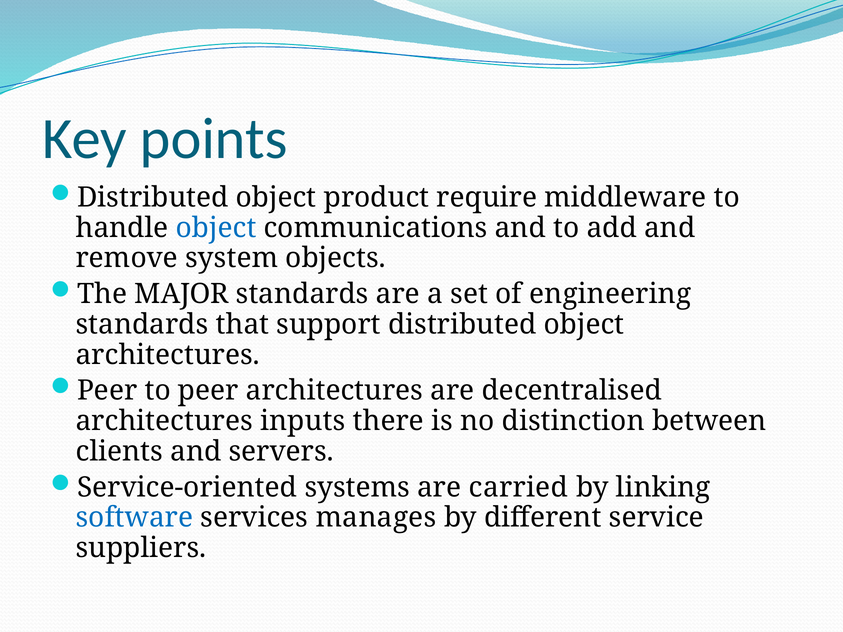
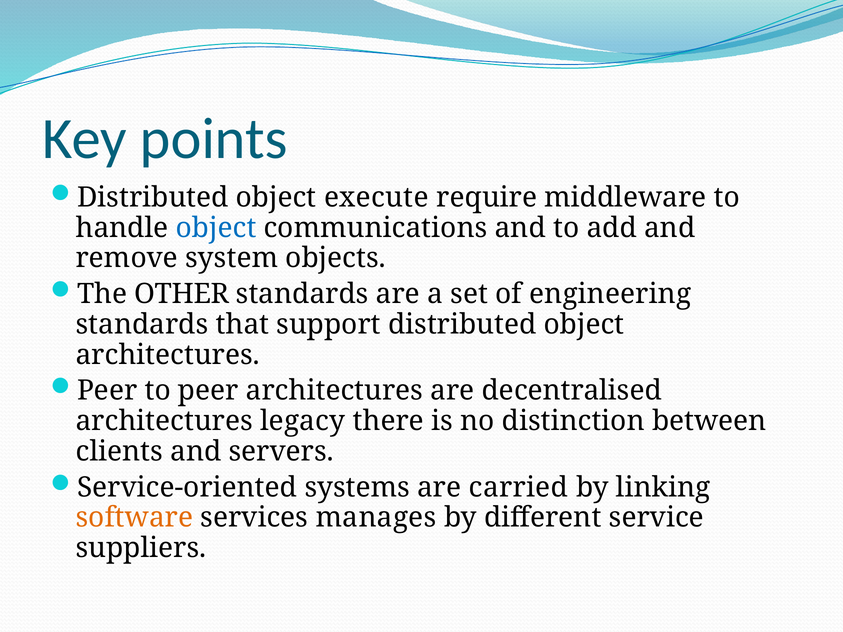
product: product -> execute (376, 198)
MAJOR: MAJOR -> OTHER (182, 294)
inputs: inputs -> legacy (303, 421)
software colour: blue -> orange (134, 518)
